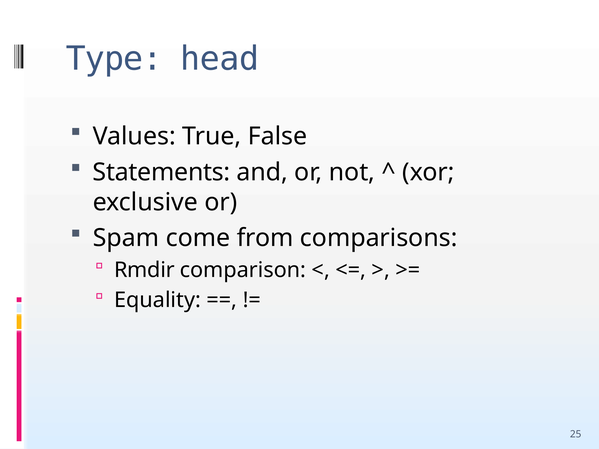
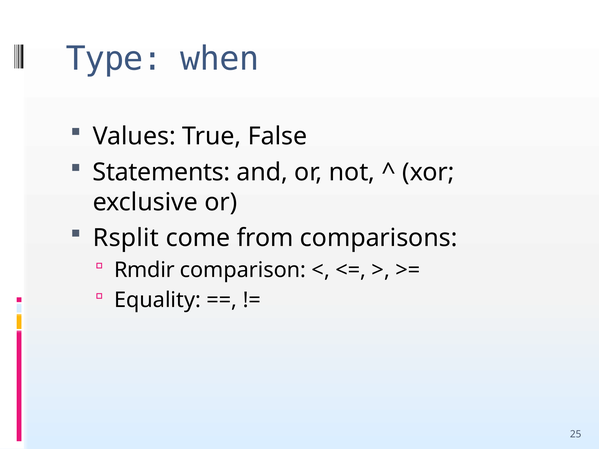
head: head -> when (220, 59)
Spam: Spam -> Rsplit (126, 238)
